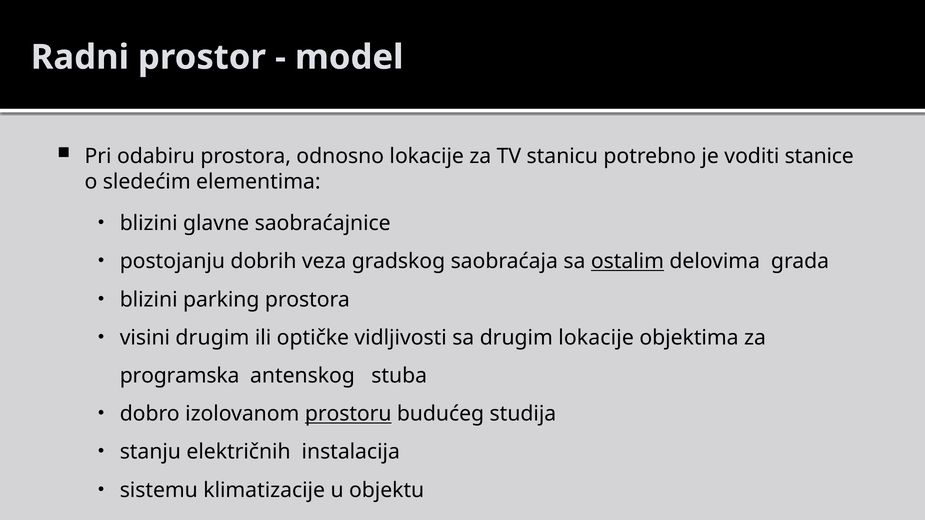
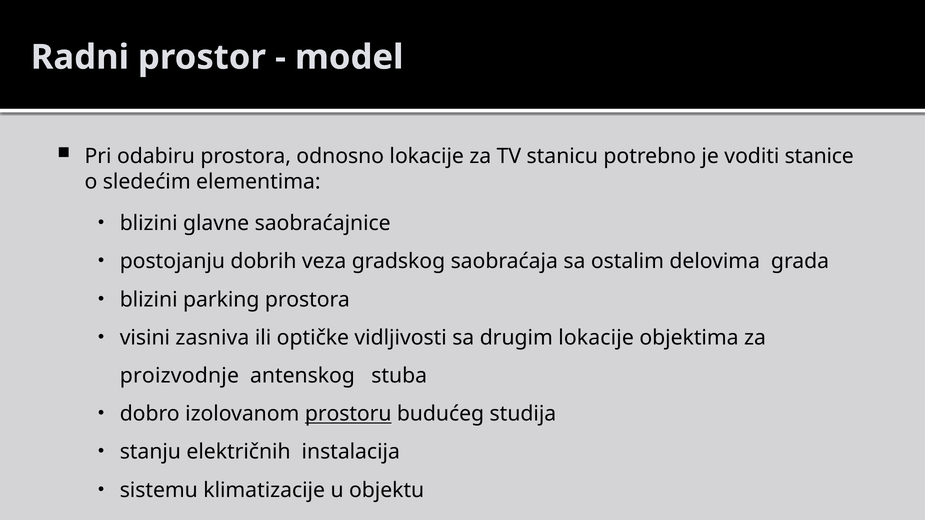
ostalim underline: present -> none (627, 262)
visini drugim: drugim -> zasniva (212, 338)
programska: programska -> proizvodnje (179, 376)
